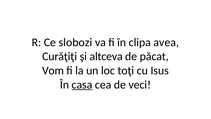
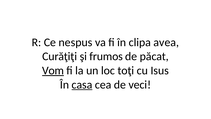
slobozi: slobozi -> nespus (75, 42)
altceva: altceva -> frumos (106, 56)
Vom underline: none -> present (53, 70)
